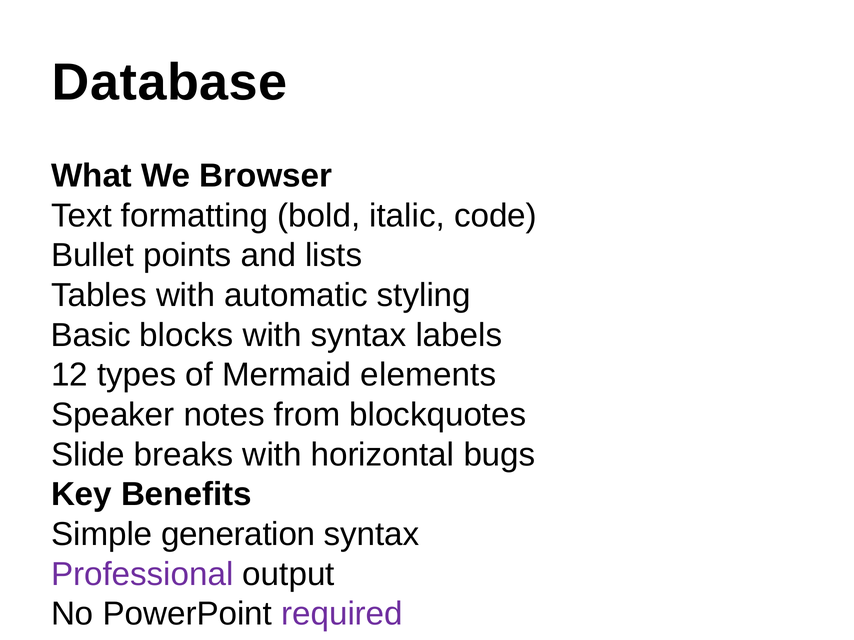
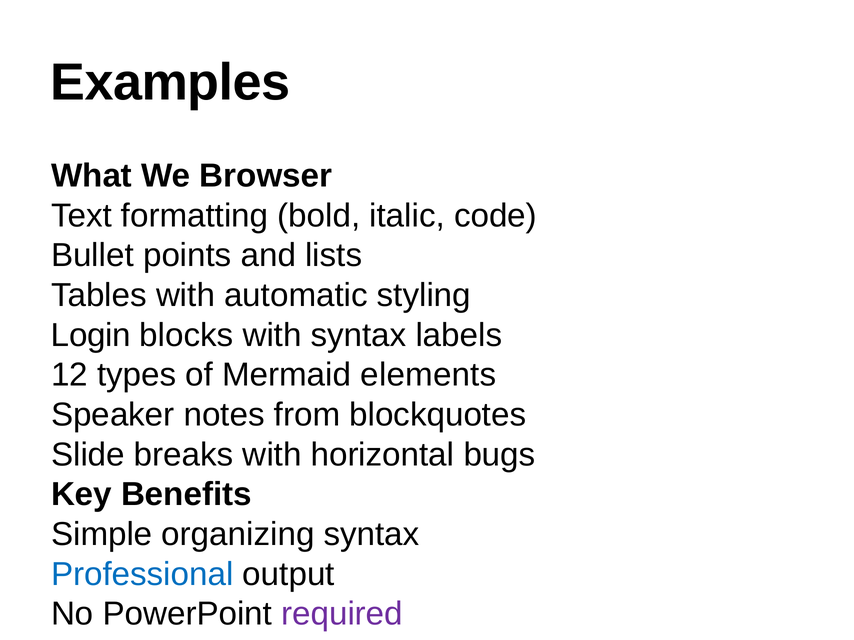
Database: Database -> Examples (170, 83)
Basic: Basic -> Login (91, 335)
generation: generation -> organizing (238, 535)
Professional colour: purple -> blue (142, 575)
